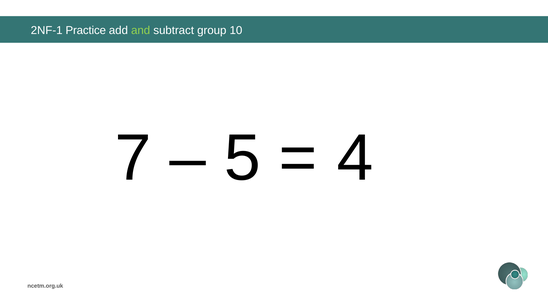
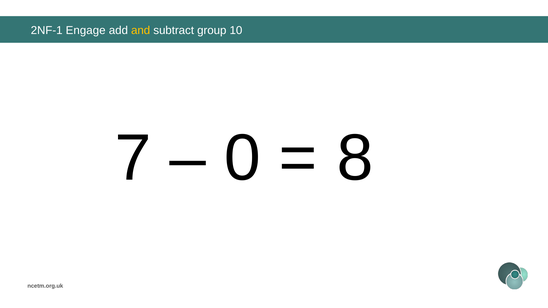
Practice: Practice -> Engage (86, 31)
and colour: light green -> yellow (141, 31)
5: 5 -> 0 (242, 158)
4: 4 -> 8 (355, 158)
